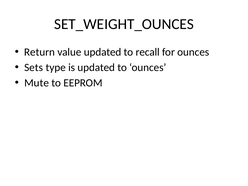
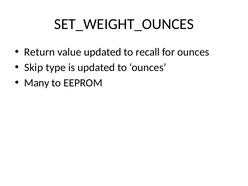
Sets: Sets -> Skip (34, 67)
Mute: Mute -> Many (37, 83)
